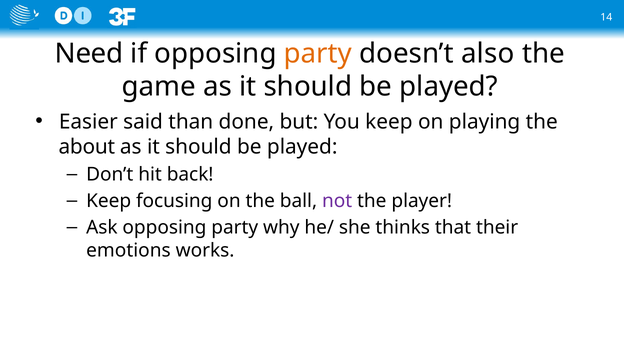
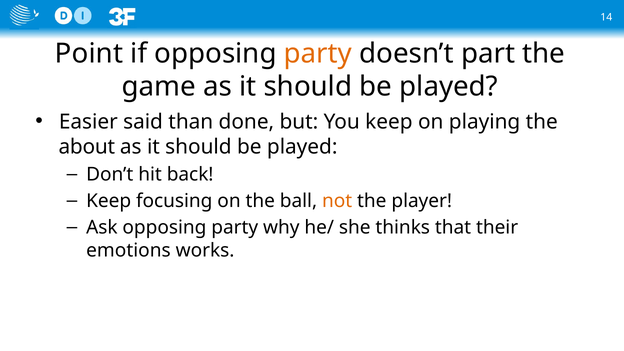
Need: Need -> Point (89, 54)
also: also -> part (488, 54)
not colour: purple -> orange (337, 201)
